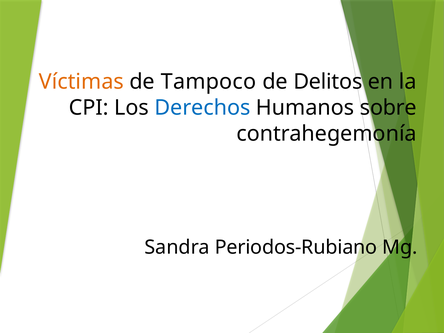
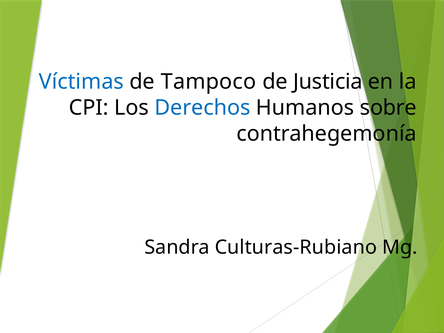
Víctimas colour: orange -> blue (81, 82)
Delitos: Delitos -> Justicia (328, 82)
Periodos-Rubiano: Periodos-Rubiano -> Culturas-Rubiano (296, 247)
